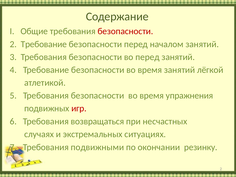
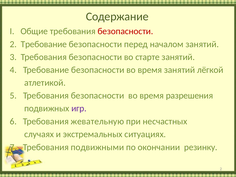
во перед: перед -> старте (148, 57)
упражнения: упражнения -> разрешения (189, 96)
игр colour: red -> purple (79, 108)
возвращаться: возвращаться -> жевательную (97, 121)
